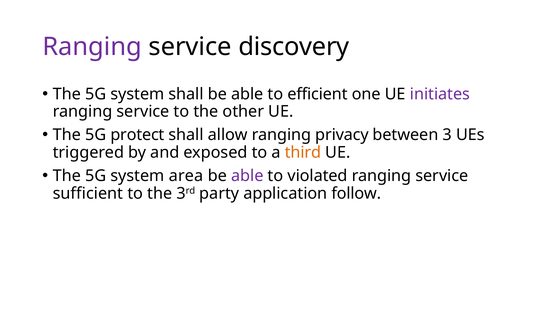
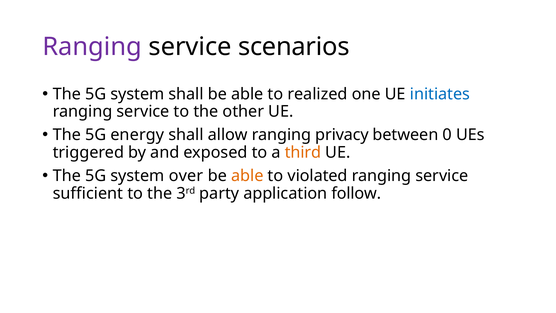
discovery: discovery -> scenarios (294, 47)
efficient: efficient -> realized (318, 94)
initiates colour: purple -> blue (440, 94)
protect: protect -> energy (137, 135)
3: 3 -> 0 (447, 135)
area: area -> over (186, 176)
able colour: purple -> orange (247, 176)
